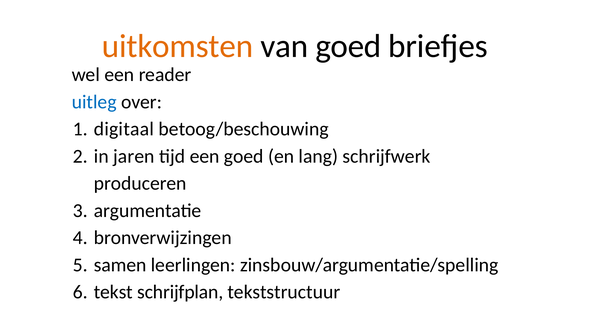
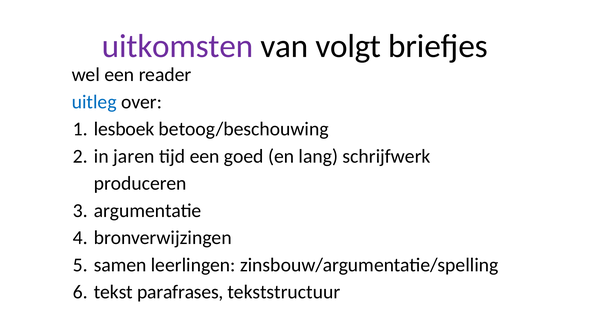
uitkomsten colour: orange -> purple (178, 46)
van goed: goed -> volgt (348, 46)
digitaal: digitaal -> lesboek (124, 129)
schrijfplan: schrijfplan -> parafrases (180, 292)
